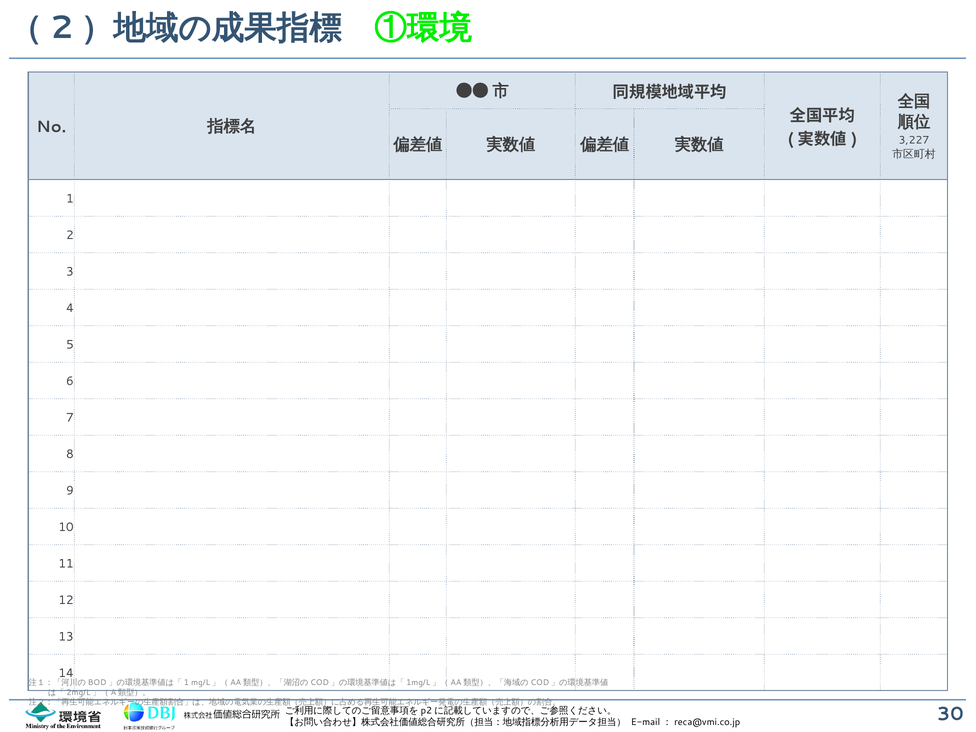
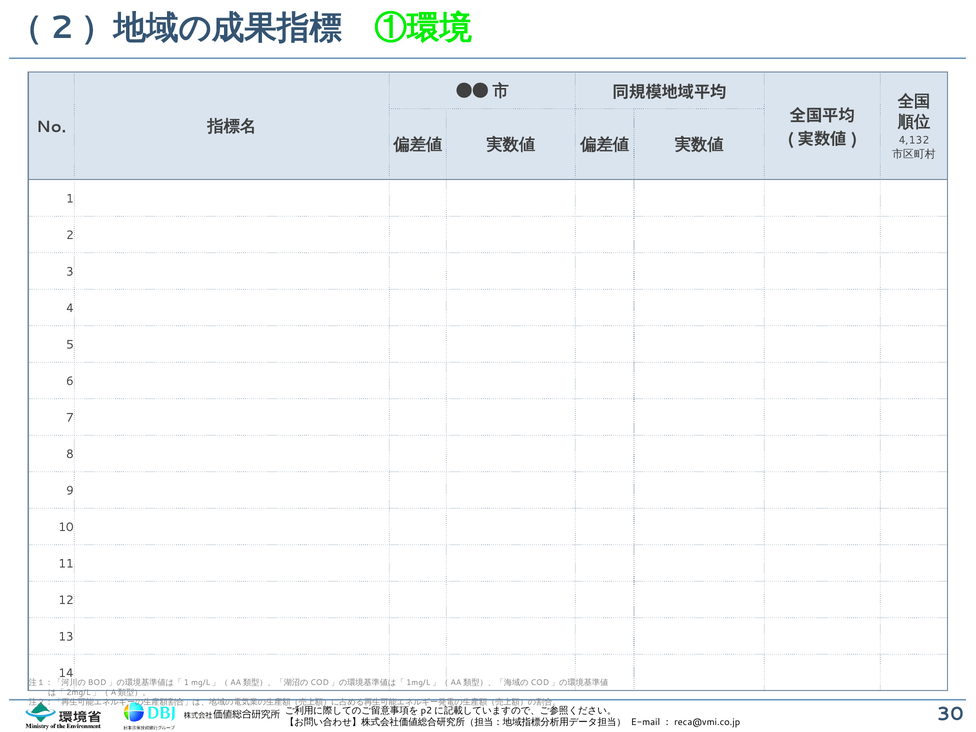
3,227: 3,227 -> 4,132 (914, 140)
